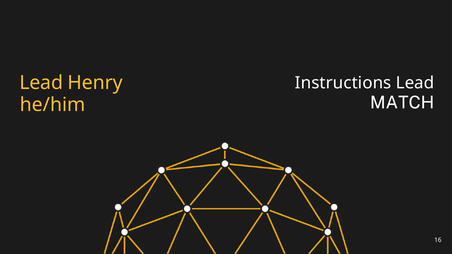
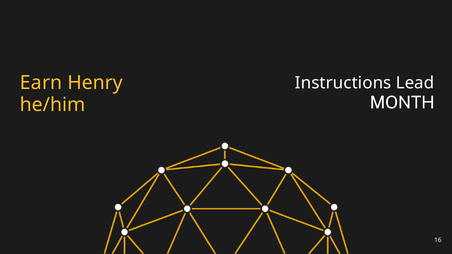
Lead: Lead -> Earn (41, 83)
MATCH: MATCH -> MONTH (402, 103)
